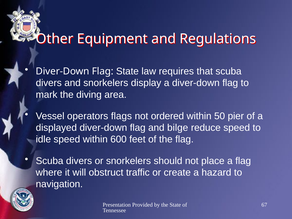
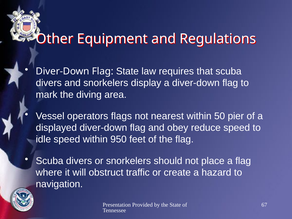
ordered: ordered -> nearest (167, 116)
bilge: bilge -> obey (178, 128)
600: 600 -> 950 (119, 139)
